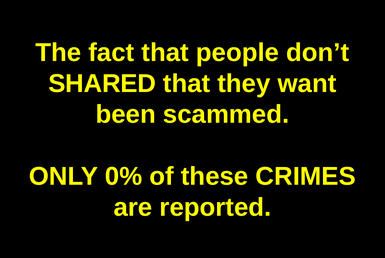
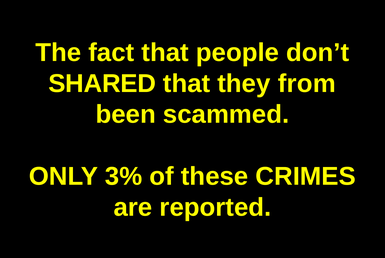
want: want -> from (307, 84)
0%: 0% -> 3% (124, 177)
